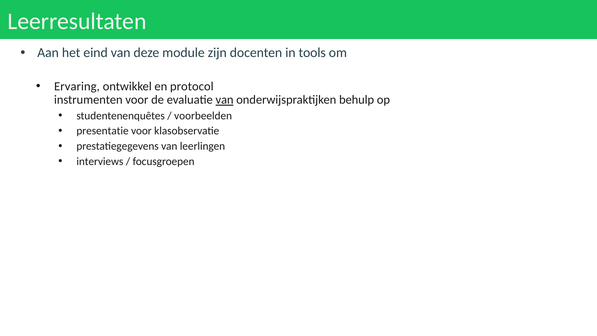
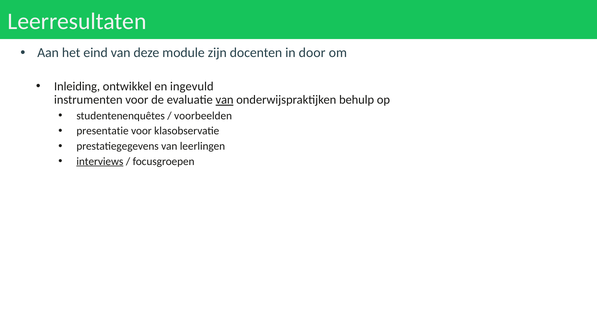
tools: tools -> door (312, 53)
Ervaring: Ervaring -> Inleiding (77, 86)
protocol: protocol -> ingevuld (192, 86)
interviews underline: none -> present (100, 161)
